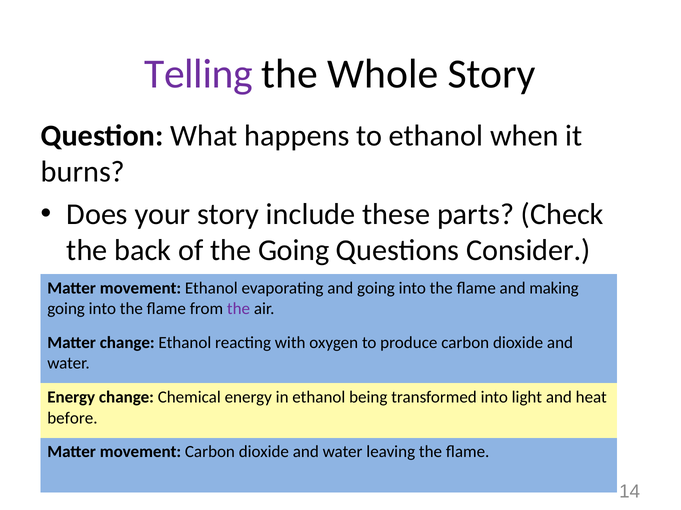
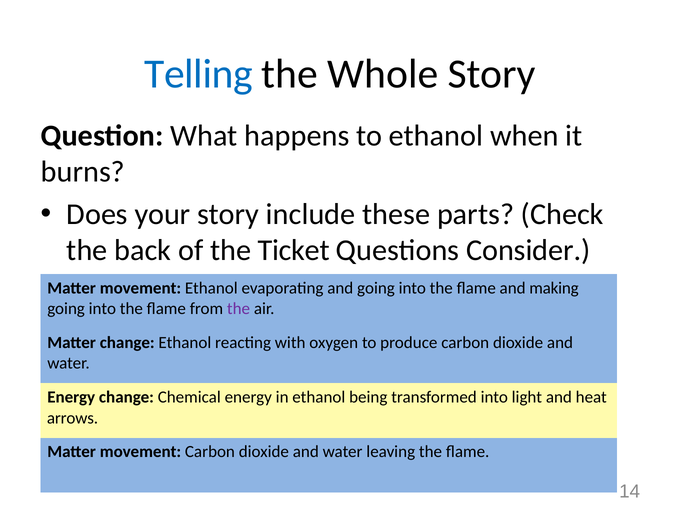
Telling colour: purple -> blue (198, 74)
the Going: Going -> Ticket (294, 251)
before: before -> arrows (73, 419)
